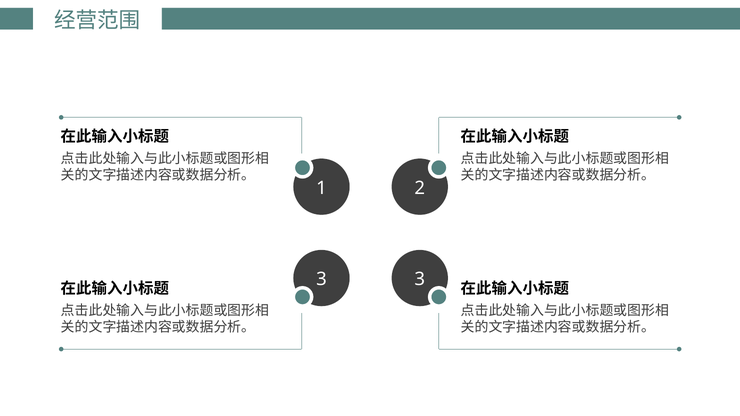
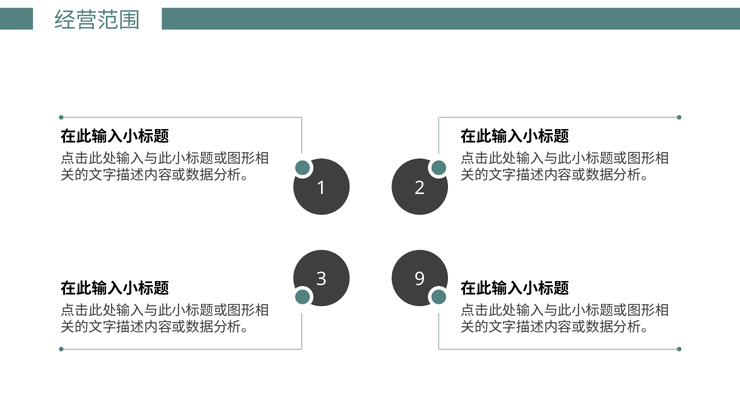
3 3: 3 -> 9 (420, 279)
